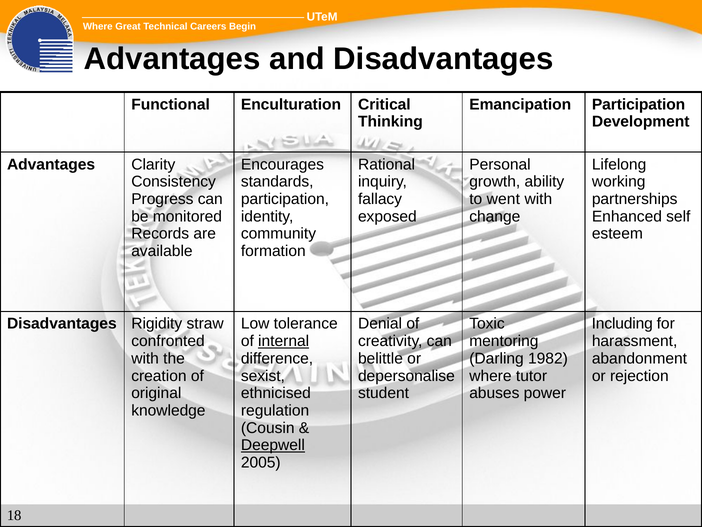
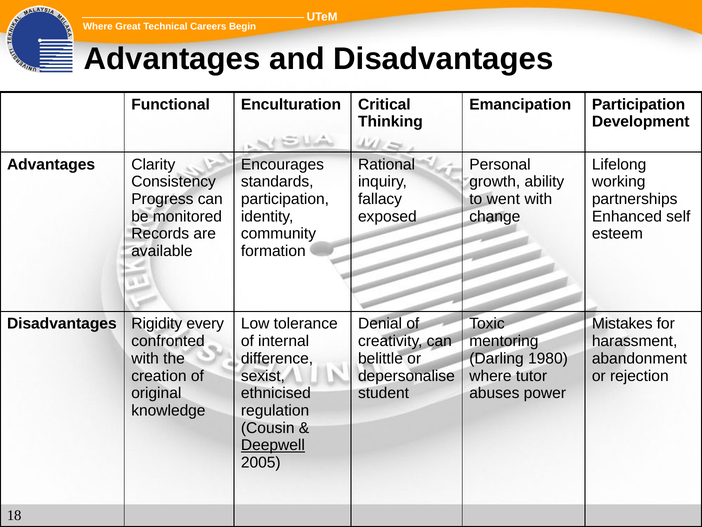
straw: straw -> every (205, 324)
Including: Including -> Mistakes (622, 324)
internal underline: present -> none (284, 341)
1982: 1982 -> 1980 (548, 358)
